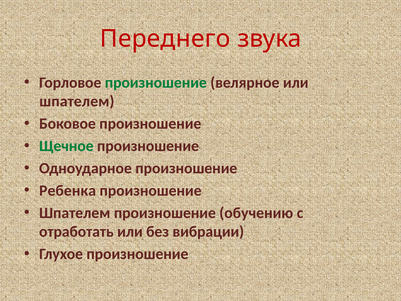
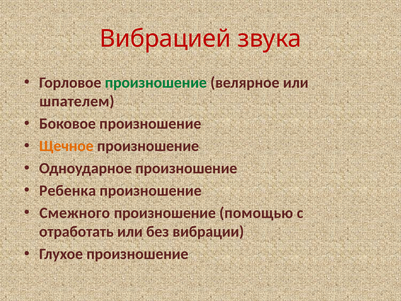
Переднего: Переднего -> Вибрацией (165, 39)
Щечное colour: green -> orange (66, 146)
Шпателем: Шпателем -> Смежного (75, 213)
обучению: обучению -> помощью (256, 213)
